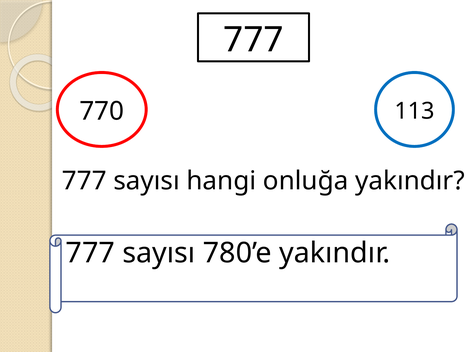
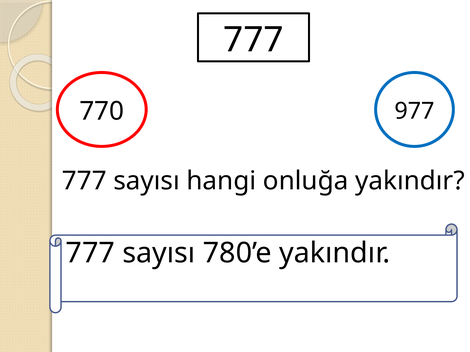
113: 113 -> 977 (414, 111)
